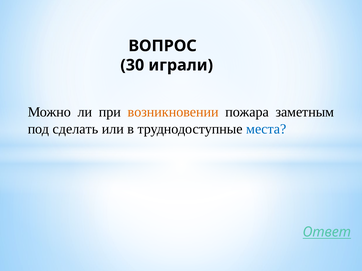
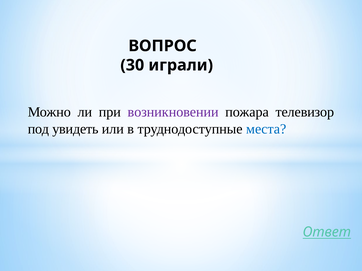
возникновении colour: orange -> purple (173, 112)
заметным: заметным -> телевизор (305, 112)
сделать: сделать -> увидеть (75, 129)
